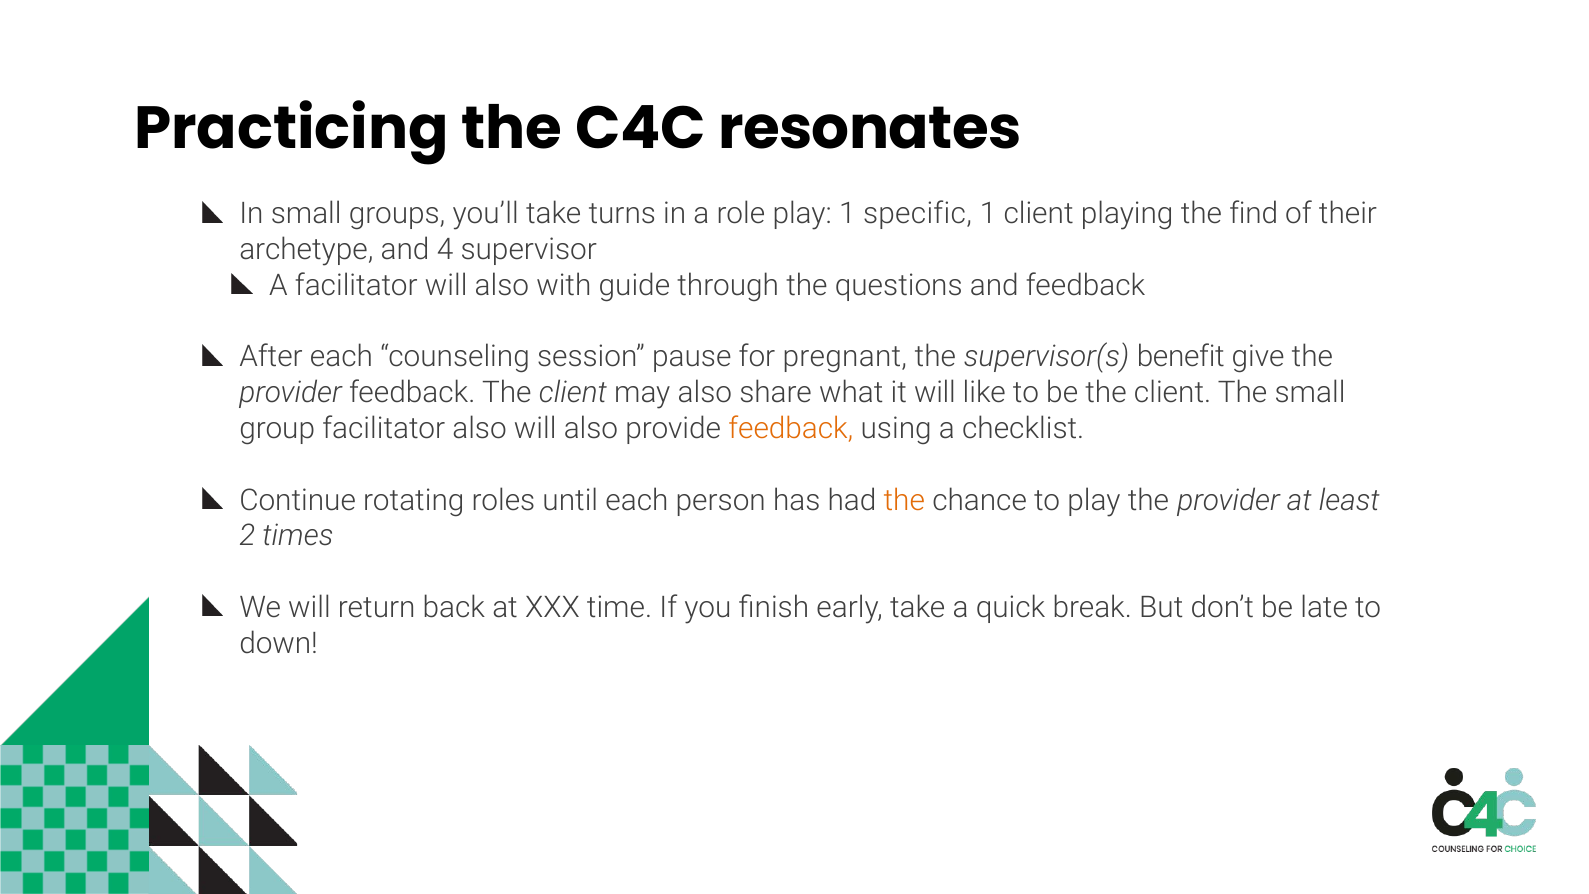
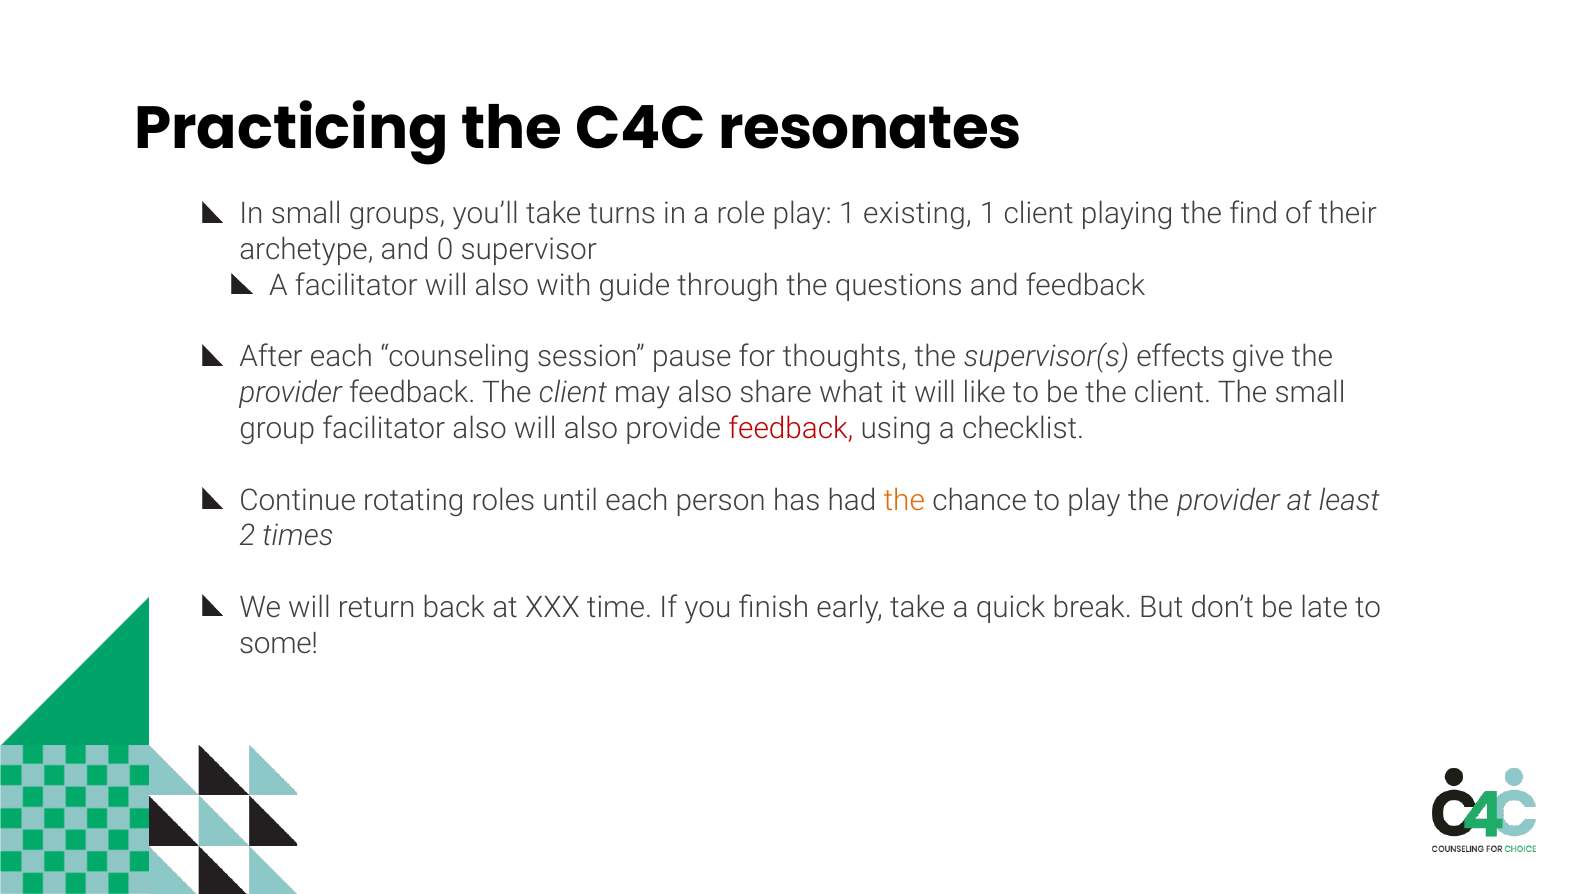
specific: specific -> existing (917, 214)
4: 4 -> 0 (445, 250)
pregnant: pregnant -> thoughts (845, 357)
benefit: benefit -> effects (1181, 357)
feedback colour: orange -> red (791, 429)
down: down -> some (279, 643)
